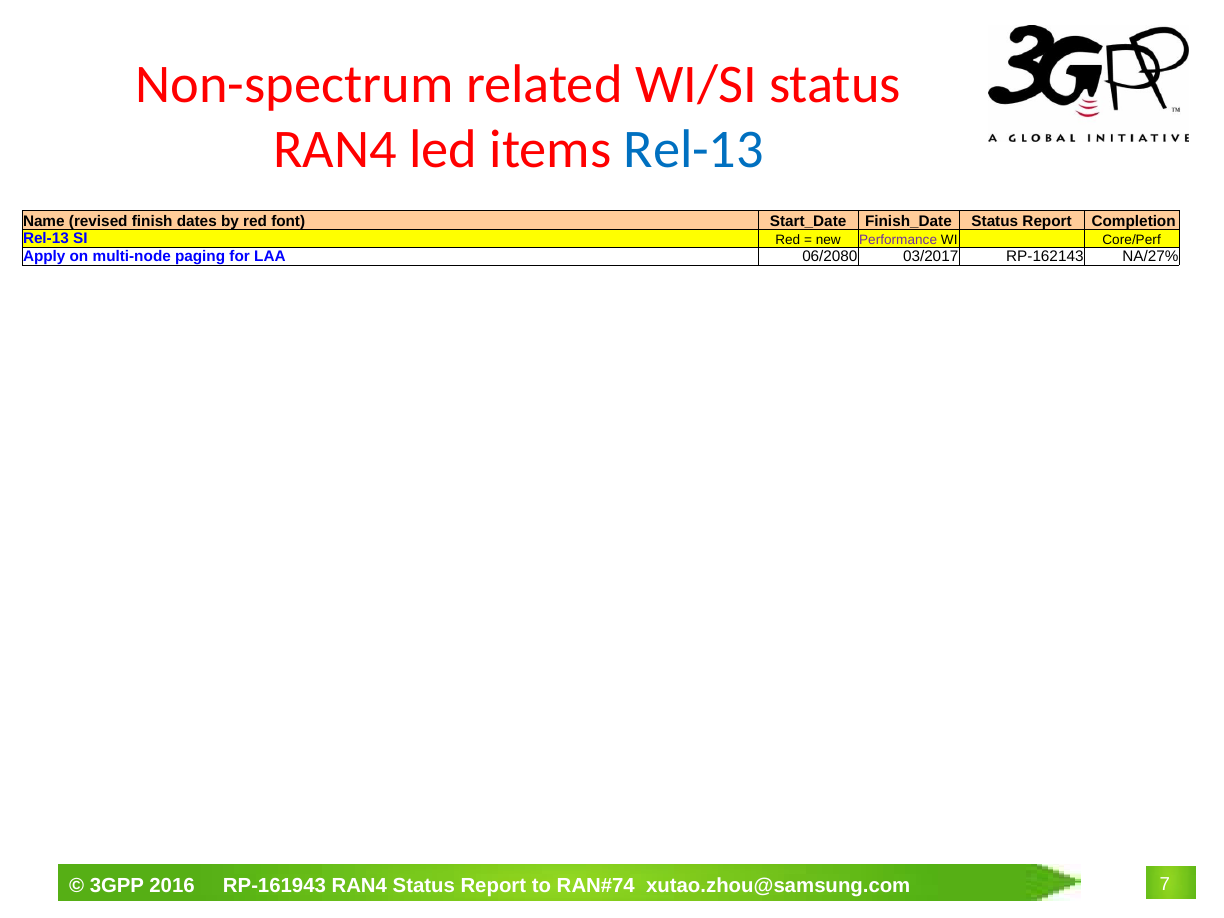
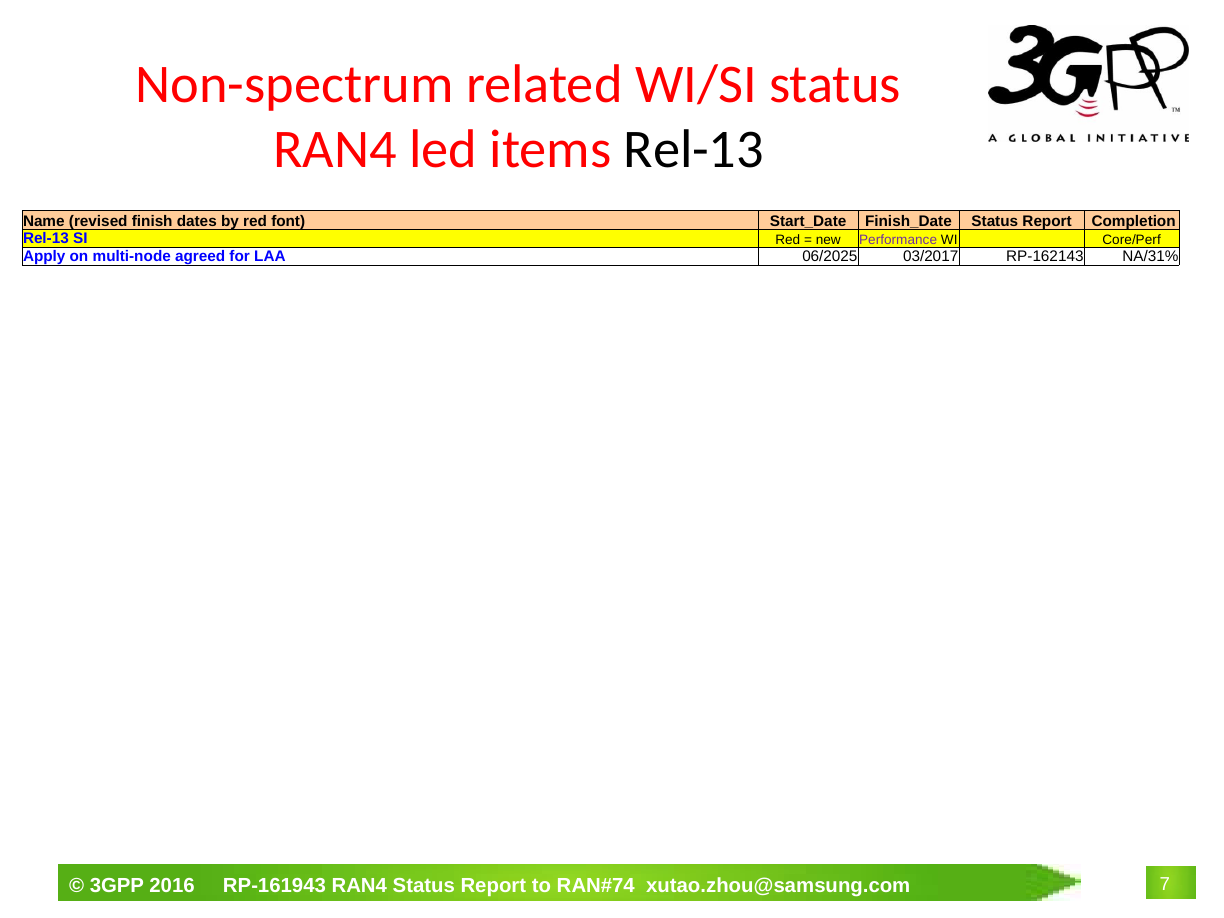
Rel-13 colour: blue -> black (694, 150)
paging: paging -> agreed (200, 257)
06/2080: 06/2080 -> 06/2025 (830, 257)
NA/27%: NA/27% -> NA/31% (1150, 257)
